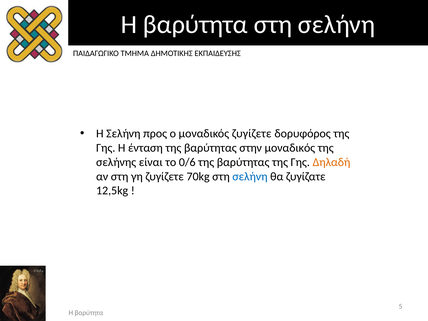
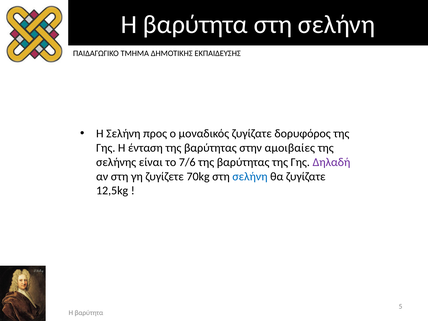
μοναδικός ζυγίζετε: ζυγίζετε -> ζυγίζατε (252, 134)
στην μοναδικός: μοναδικός -> αμοιβαίες (290, 148)
0/6: 0/6 -> 7/6 (187, 162)
Δηλαδή colour: orange -> purple (331, 162)
